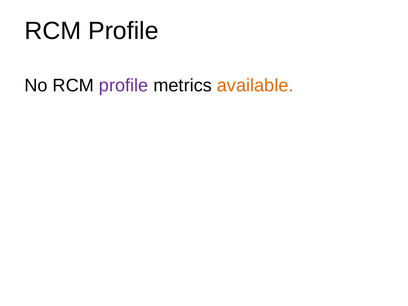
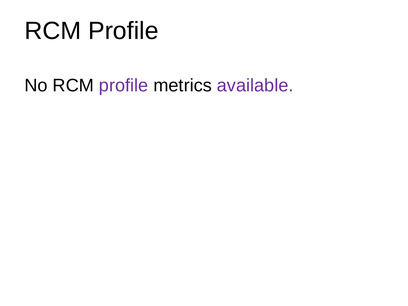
available colour: orange -> purple (255, 86)
